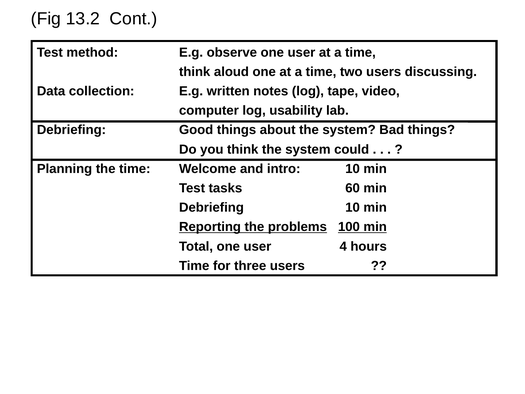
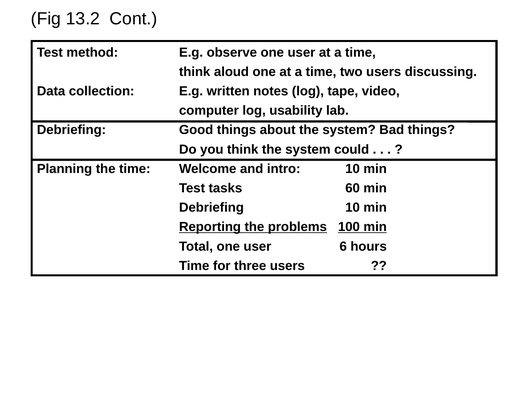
4: 4 -> 6 (343, 246)
